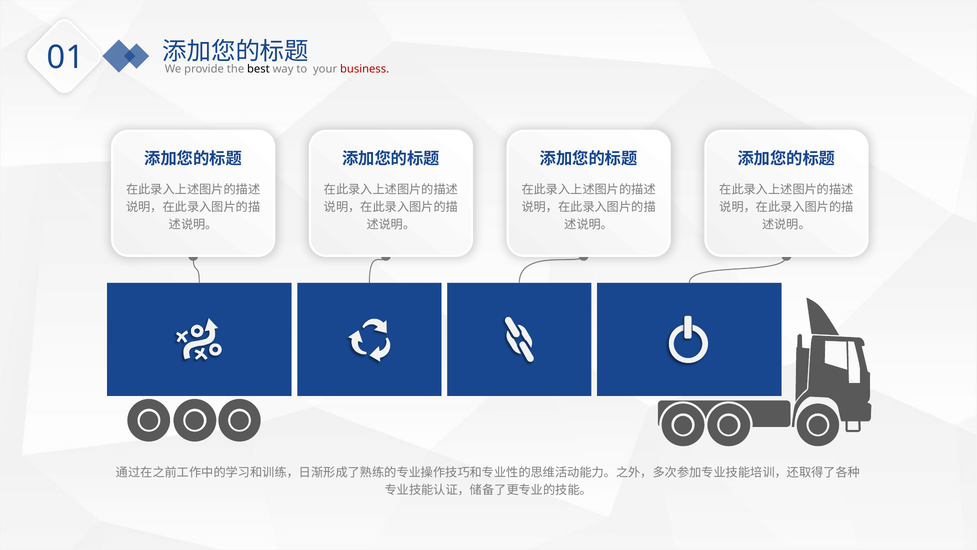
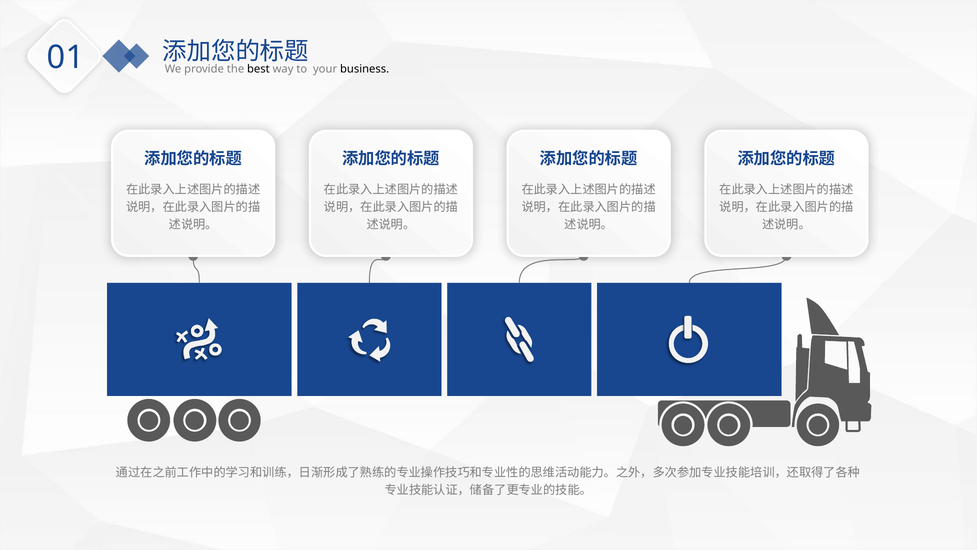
business colour: red -> black (365, 69)
